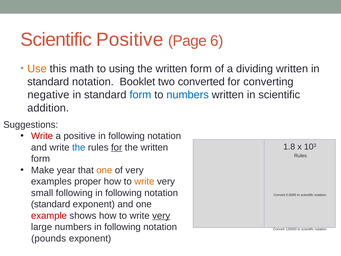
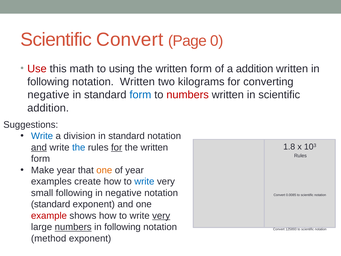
Scientific Positive: Positive -> Convert (130, 40)
6: 6 -> 0 (217, 41)
Use colour: orange -> red (37, 69)
a dividing: dividing -> addition (255, 69)
standard: standard -> following (48, 82)
notation Booklet: Booklet -> Written (137, 82)
converted: converted -> kilograms (201, 82)
numbers colour: blue -> red (188, 95)
Write colour: red -> blue (42, 136)
a positive: positive -> division (80, 136)
following: following -> standard (127, 136)
and underline: none -> present (39, 147)
of very: very -> year (135, 170)
proper: proper -> create (88, 181)
write colour: orange -> blue (144, 181)
following: following -> negative (123, 193)
numbers underline: none -> present (73, 227)
pounds: pounds -> method (49, 238)
